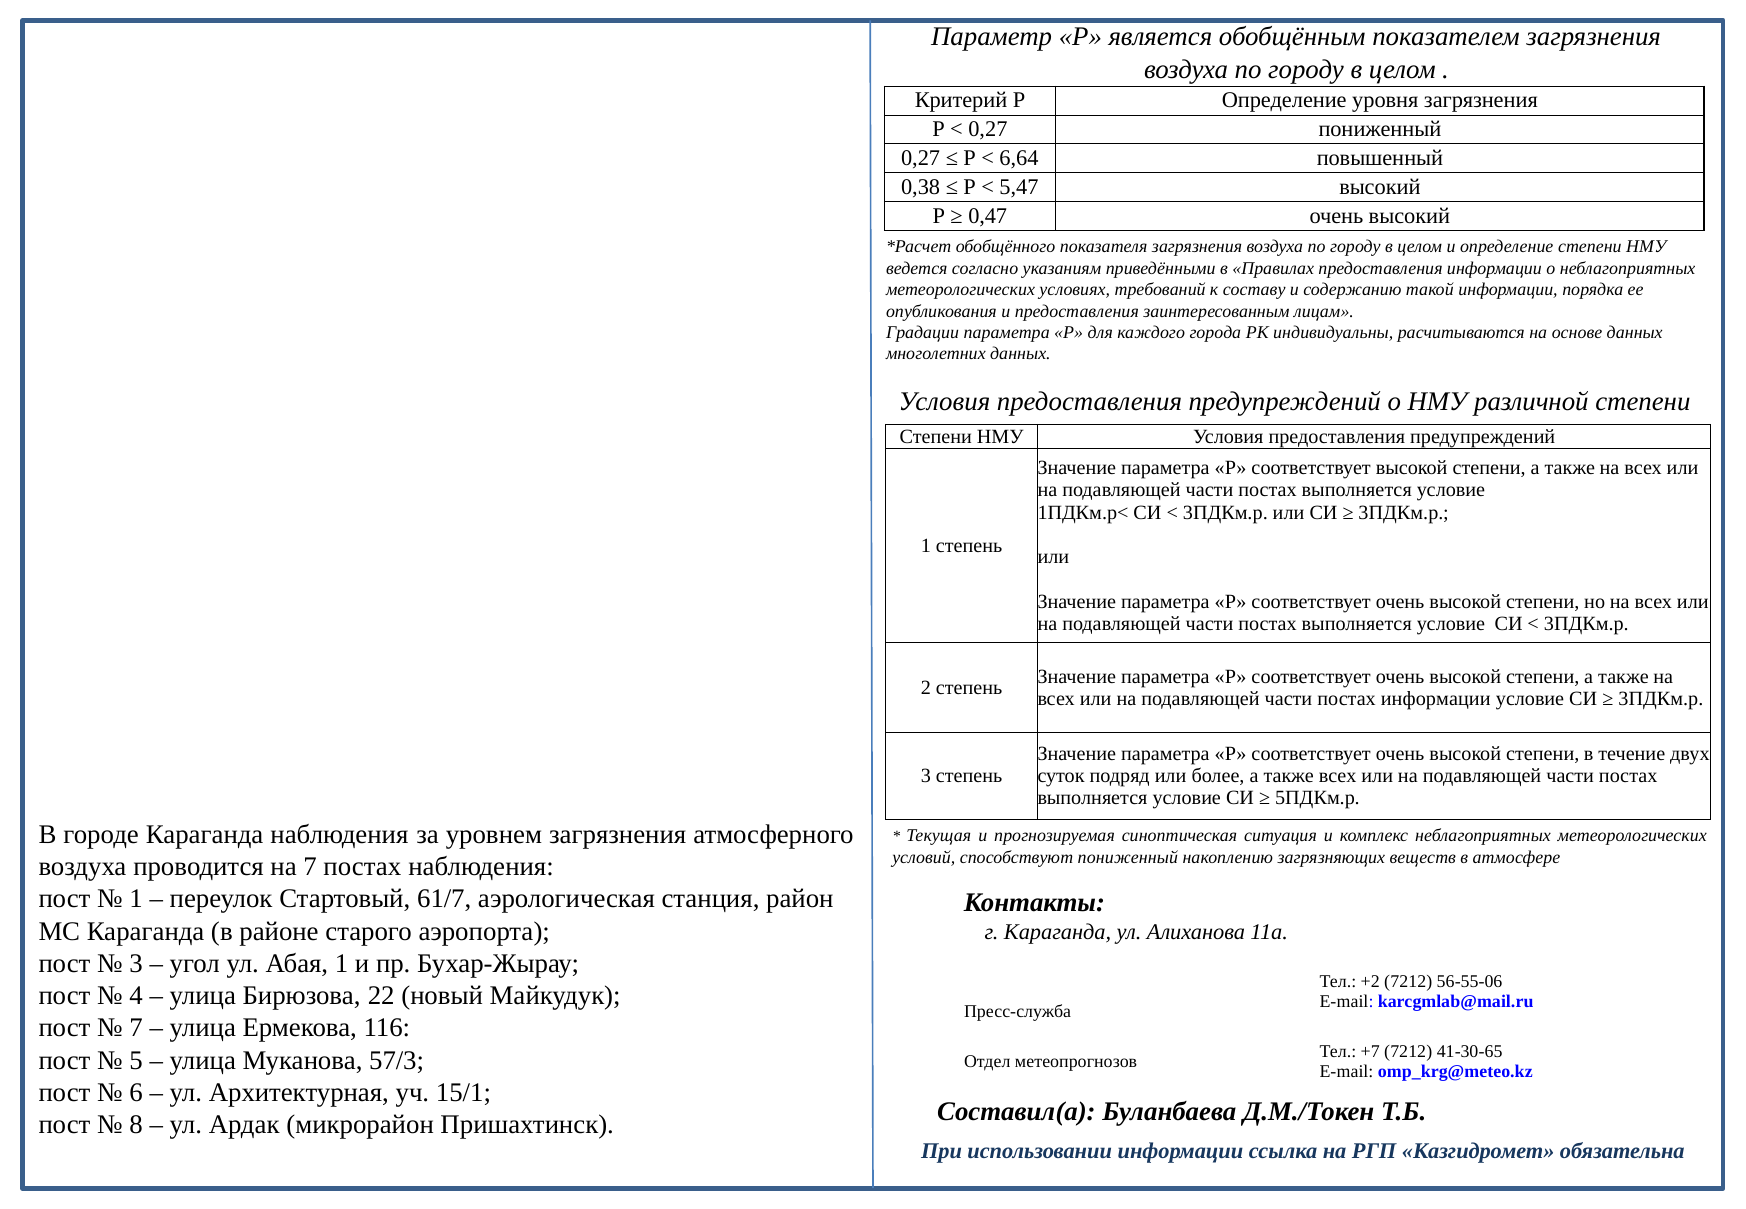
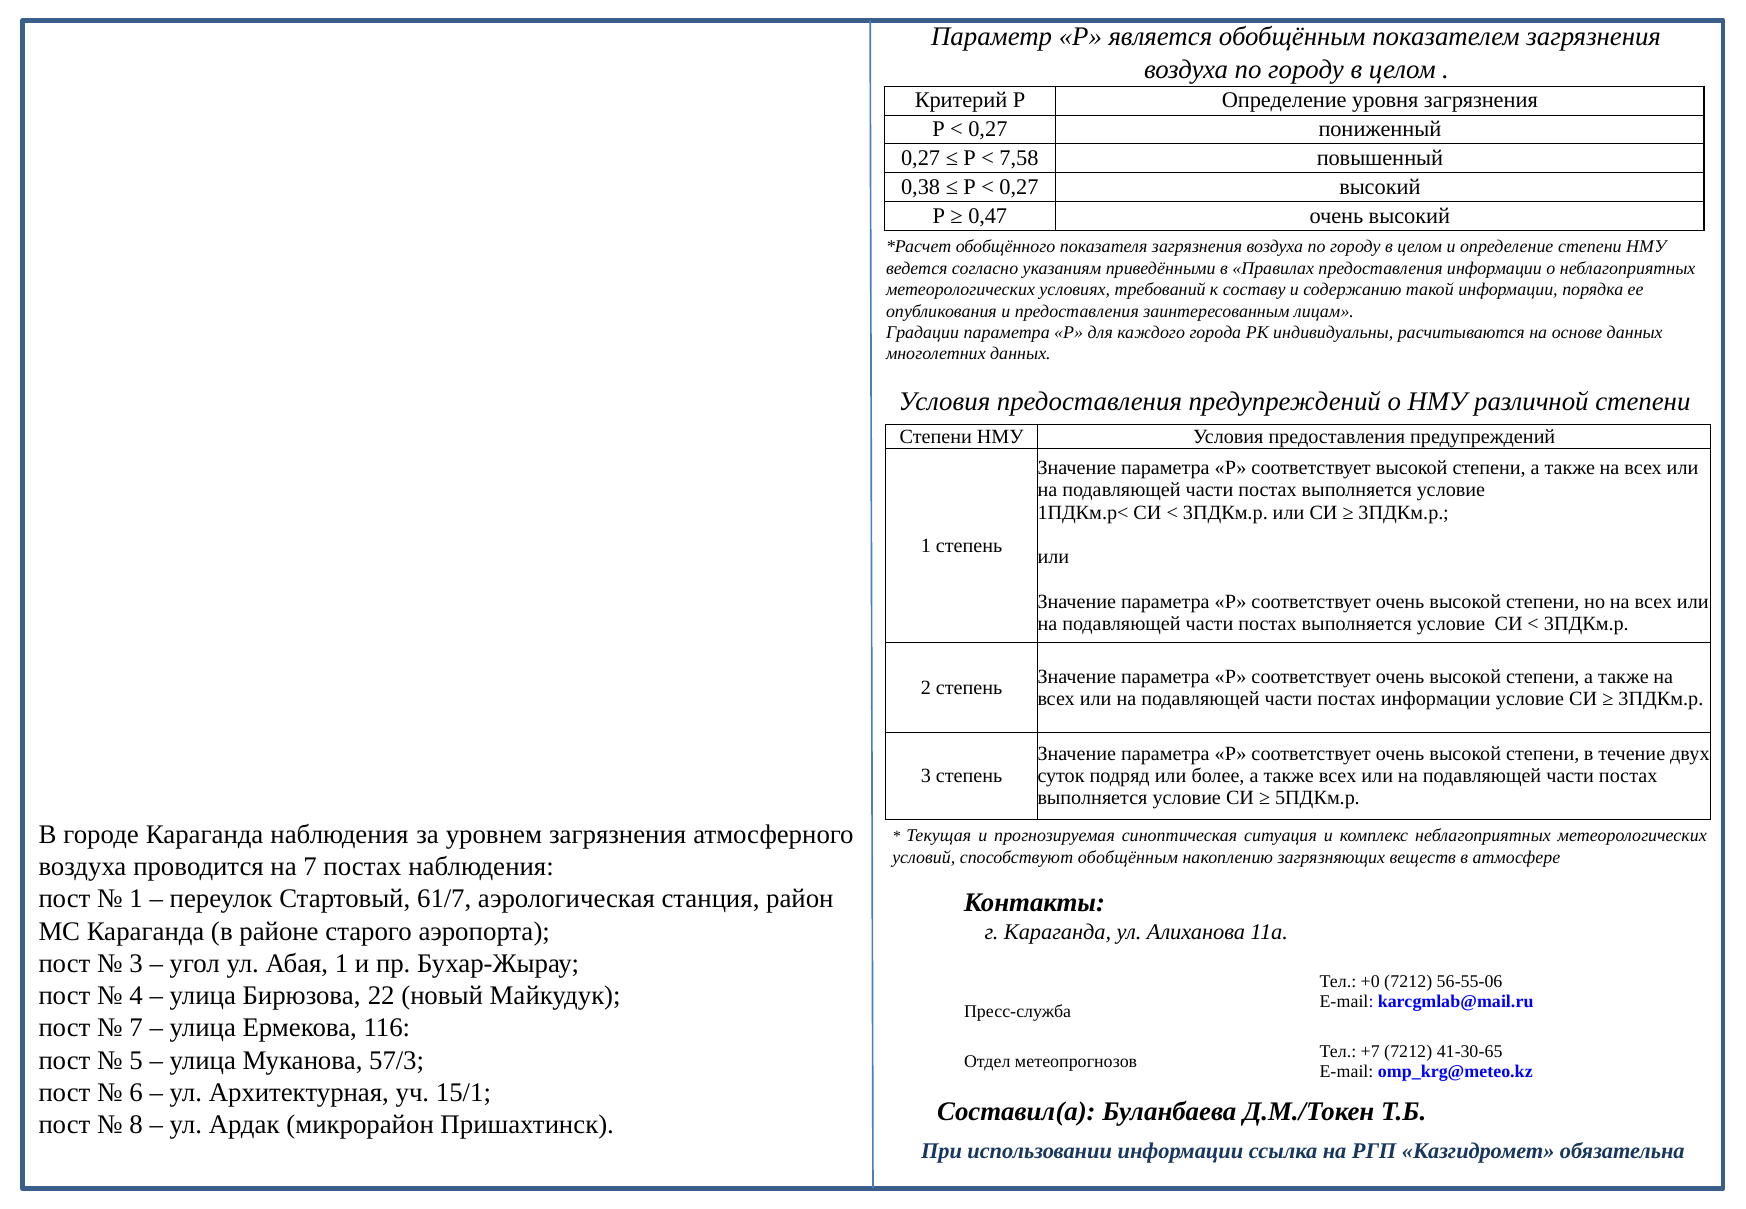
6,64: 6,64 -> 7,58 (1019, 158)
5,47: 5,47 -> 0,27 (1019, 187)
способствуют пониженный: пониженный -> обобщённым (1128, 857)
+2: +2 -> +0 (1370, 982)
